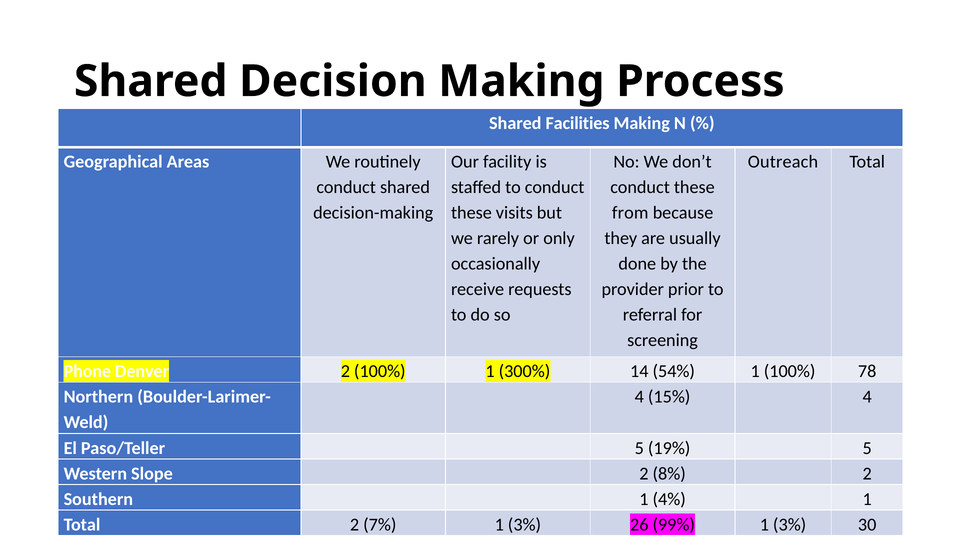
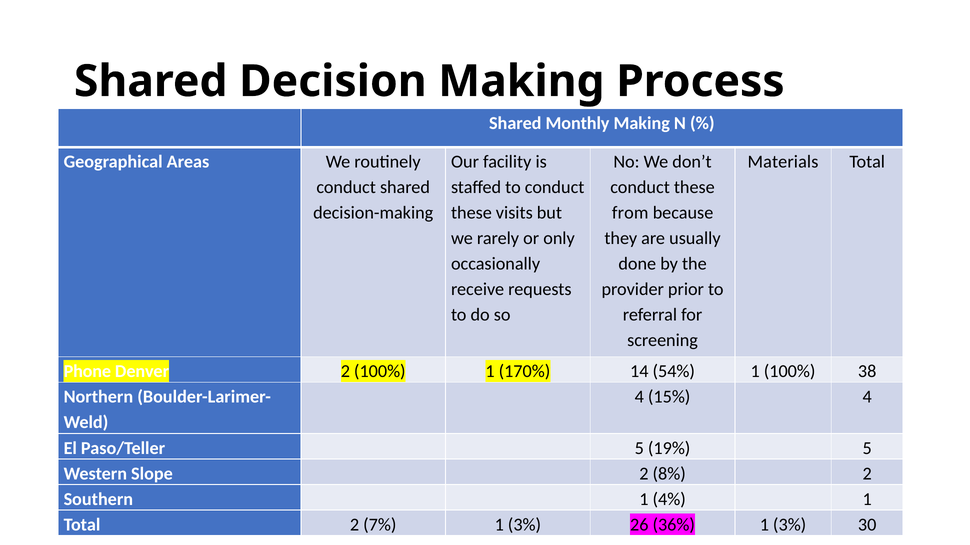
Facilities: Facilities -> Monthly (578, 123)
Outreach: Outreach -> Materials (783, 162)
300%: 300% -> 170% (524, 372)
78: 78 -> 38 (867, 372)
99%: 99% -> 36% (674, 525)
